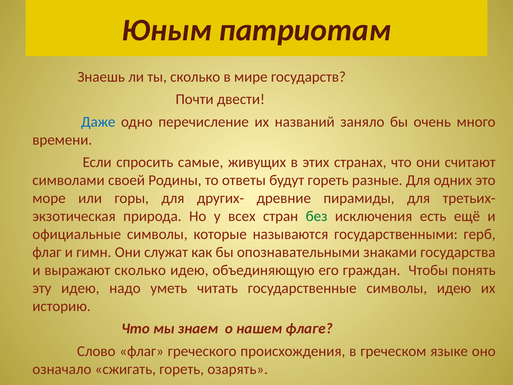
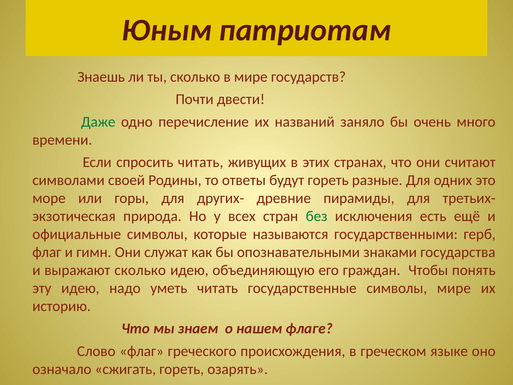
Даже colour: blue -> green (98, 122)
спросить самые: самые -> читать (201, 162)
символы идею: идею -> мире (454, 288)
